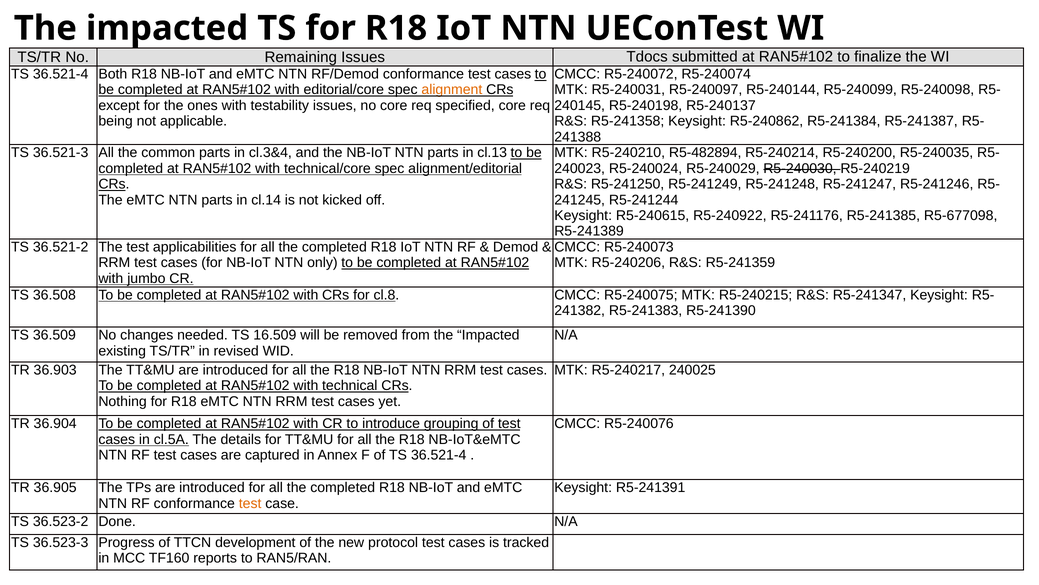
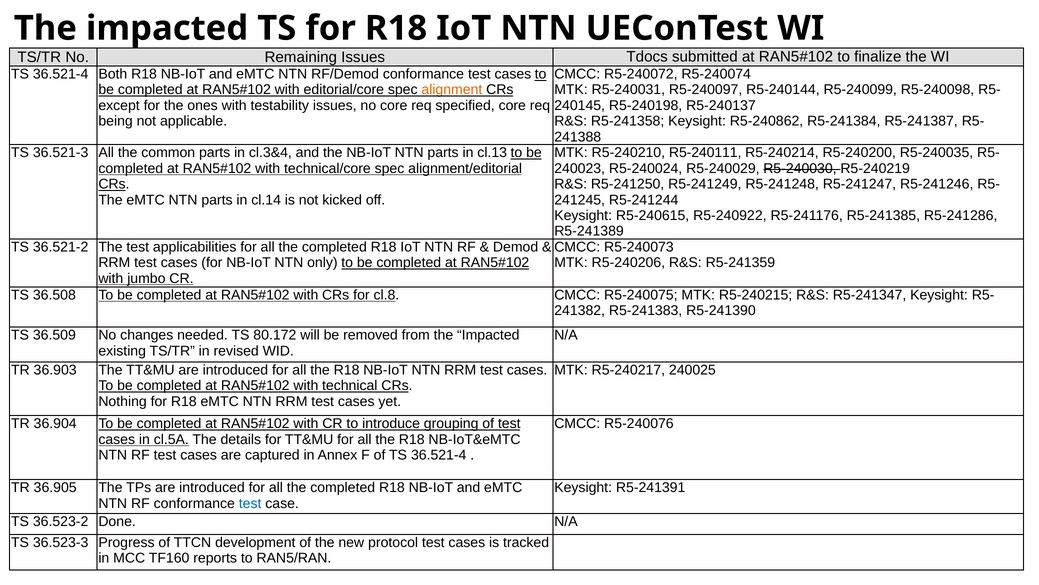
R5-482894: R5-482894 -> R5-240111 (705, 153)
R5-677098: R5-677098 -> R5-241286 (961, 216)
16.509: 16.509 -> 80.172 (275, 335)
test colour: orange -> blue (250, 503)
